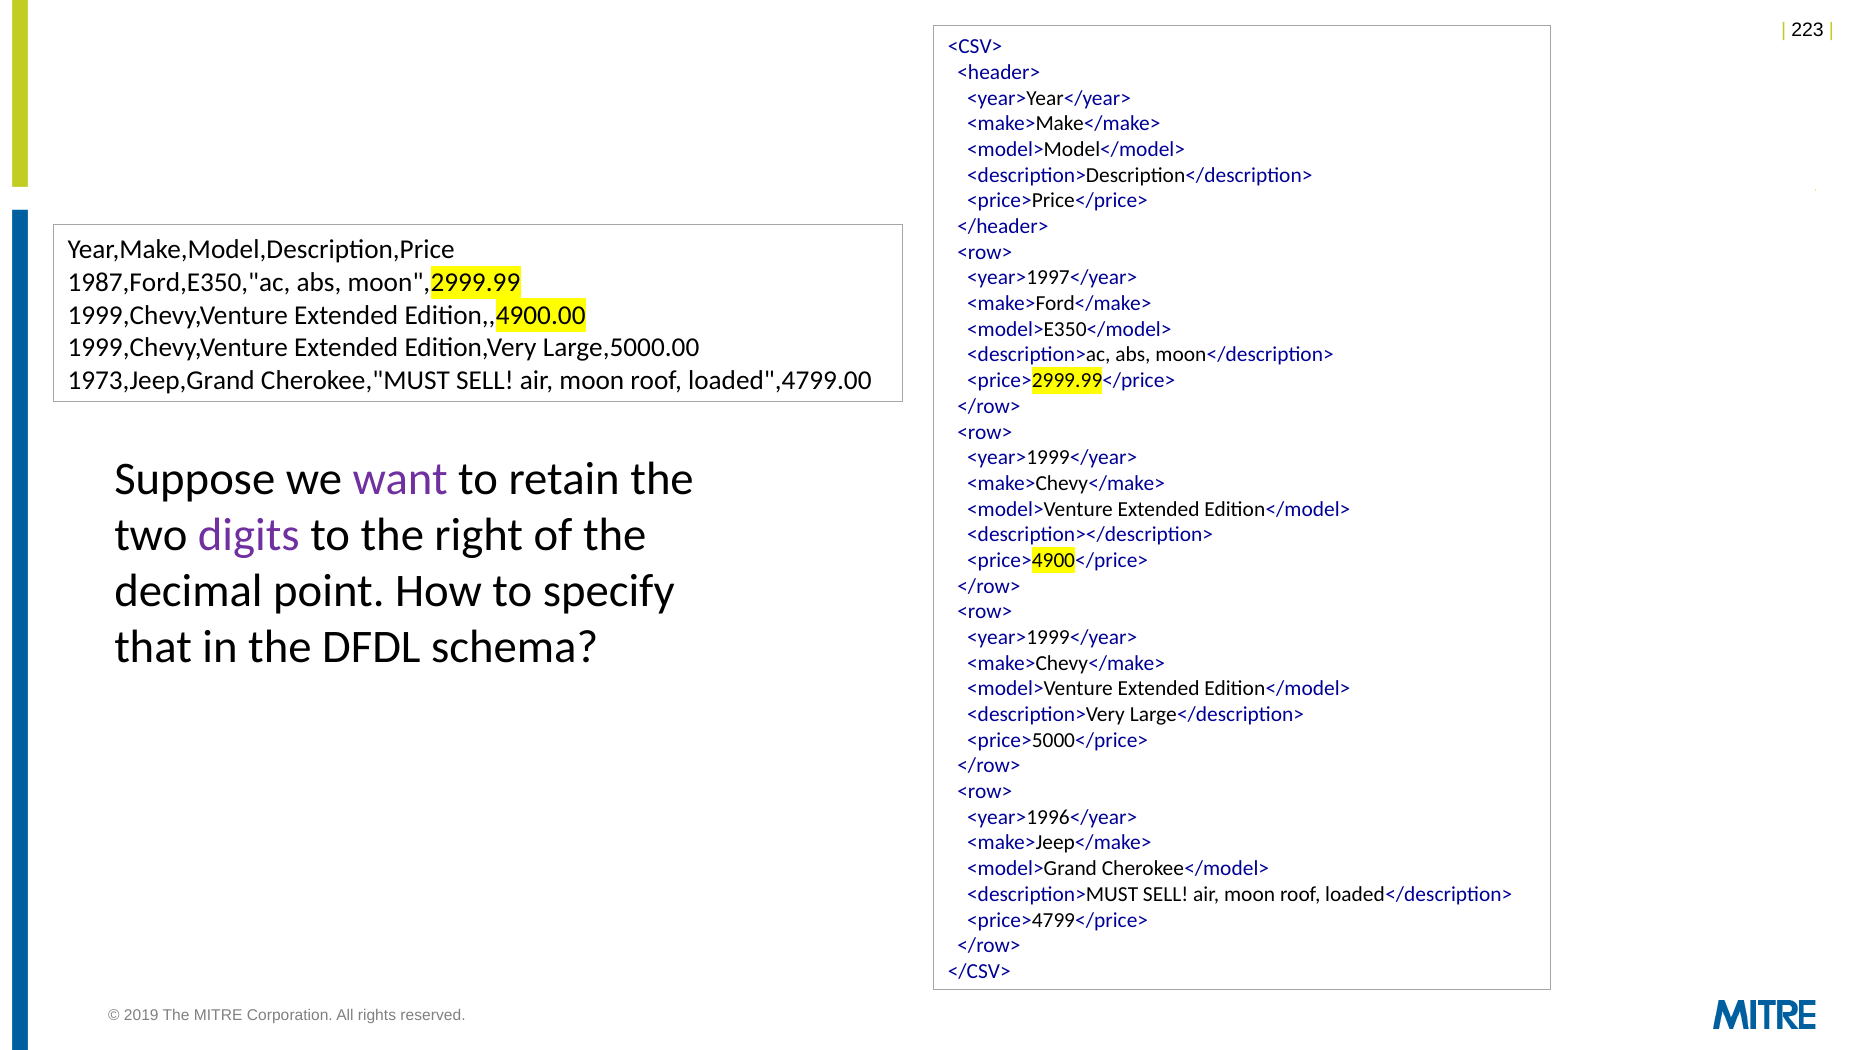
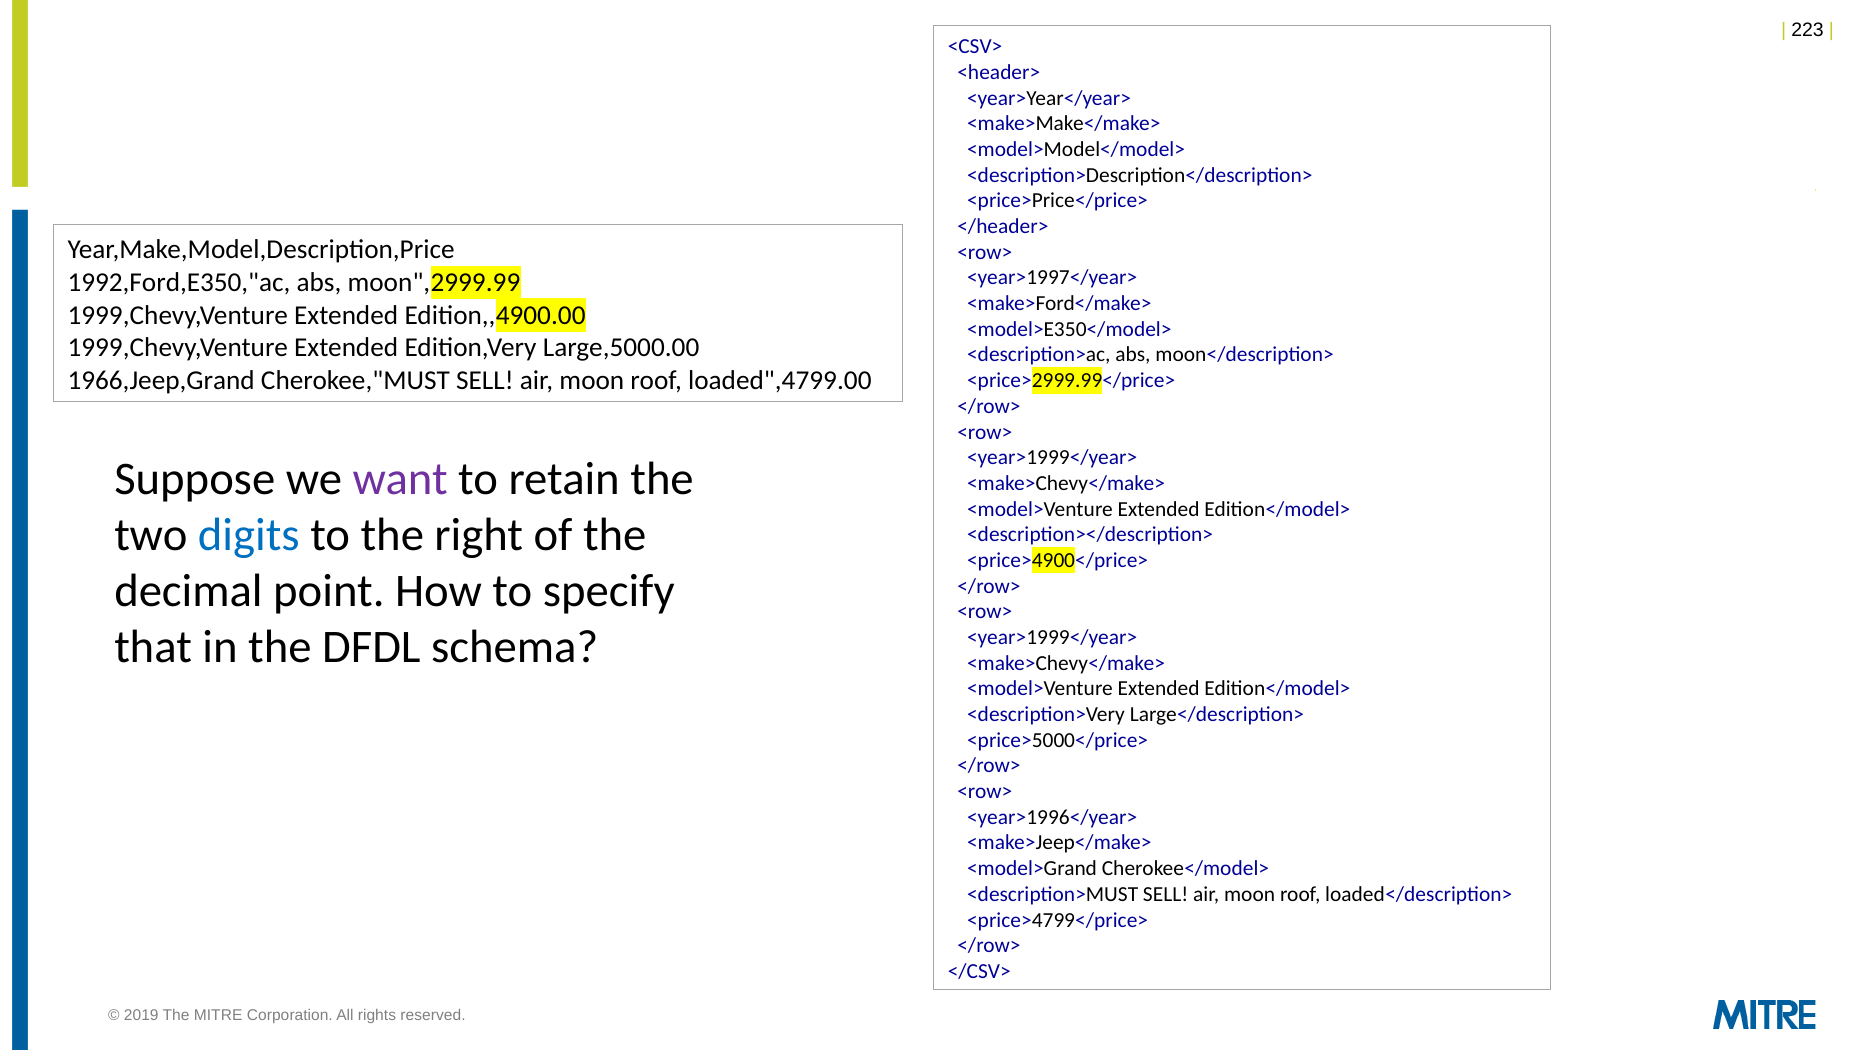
1987,Ford,E350,"ac: 1987,Ford,E350,"ac -> 1992,Ford,E350,"ac (179, 283)
1973,Jeep,Grand: 1973,Jeep,Grand -> 1966,Jeep,Grand (161, 381)
digits colour: purple -> blue (249, 536)
